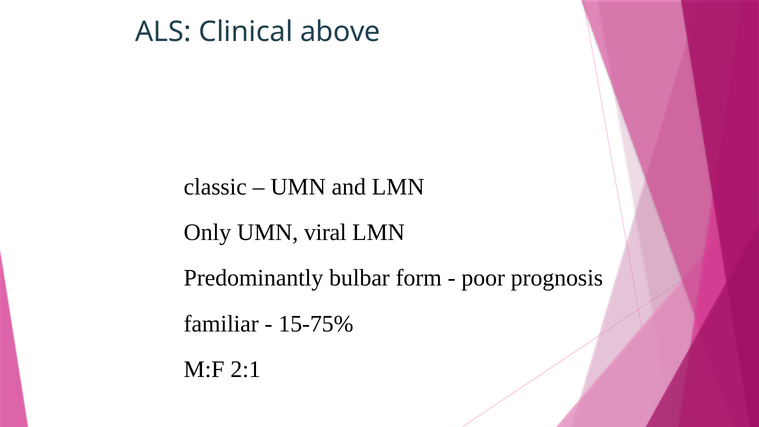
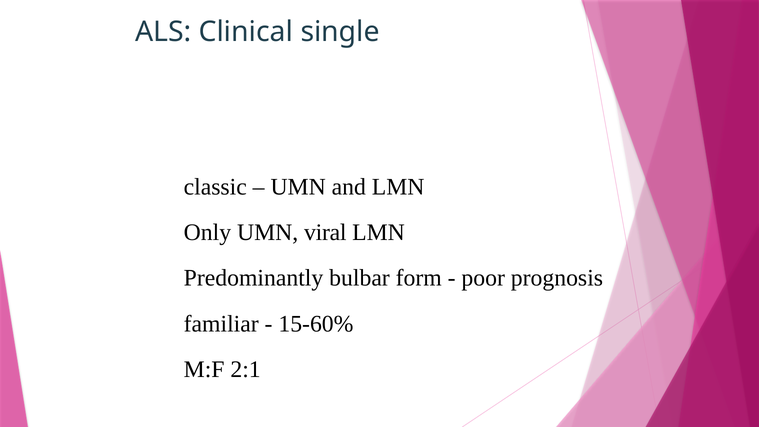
above: above -> single (340, 32)
15-75%: 15-75% -> 15-60% (316, 324)
